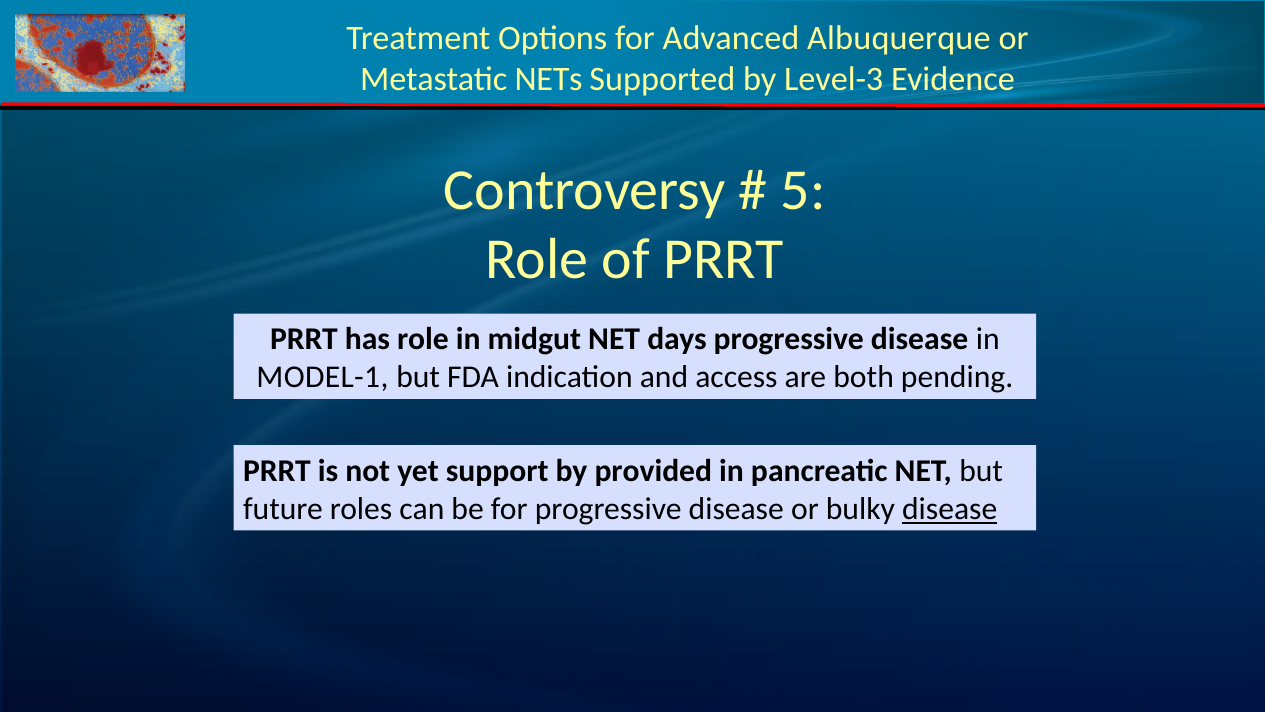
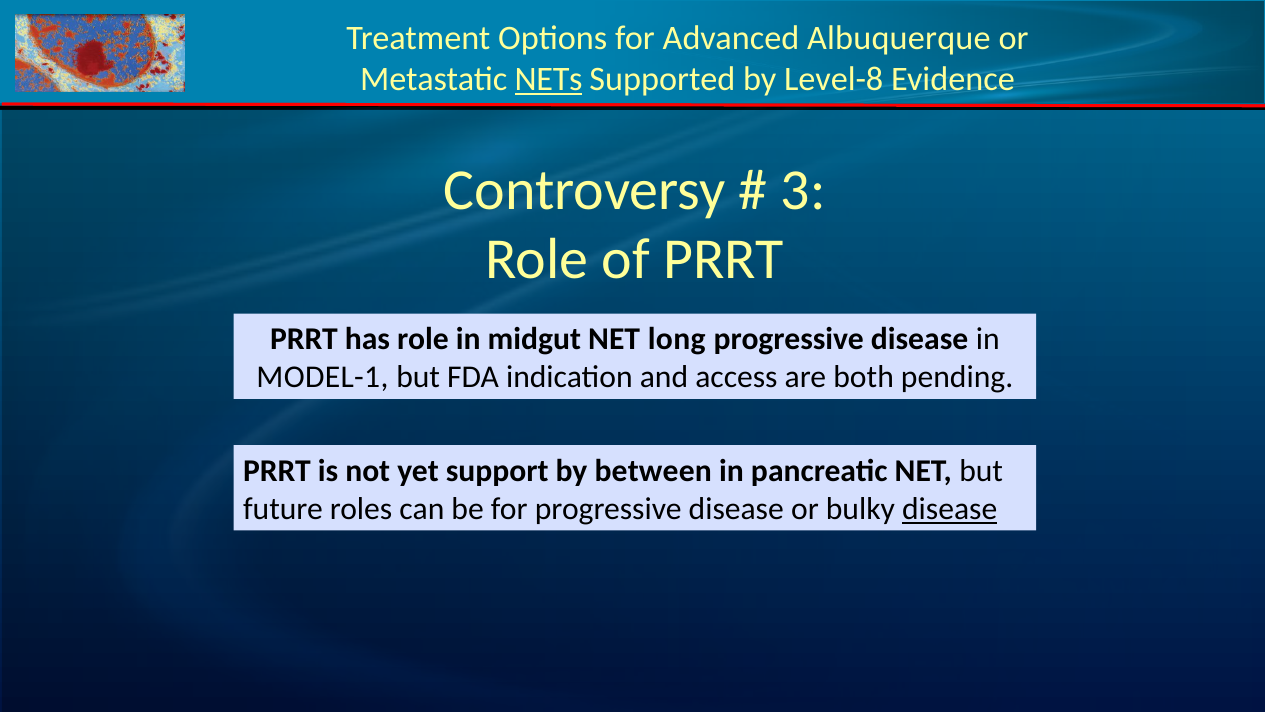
NETs underline: none -> present (549, 79)
Level-3: Level-3 -> Level-8 (834, 79)
5: 5 -> 3 (803, 190)
days: days -> long (677, 339)
provided: provided -> between (653, 471)
